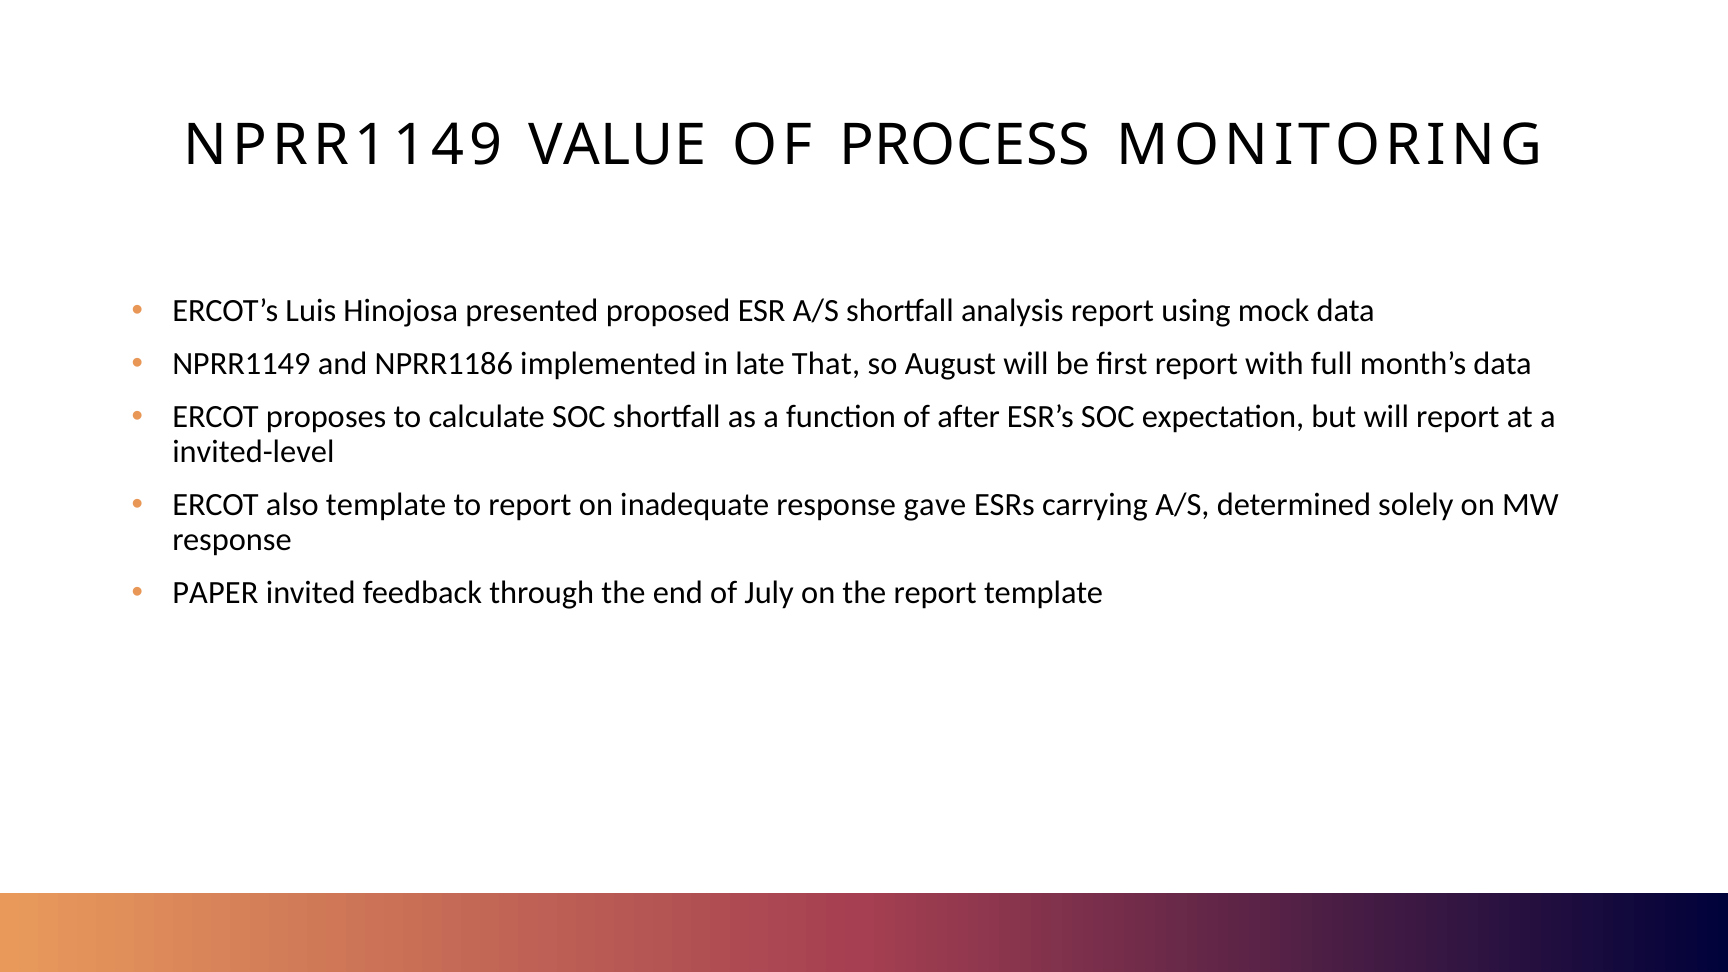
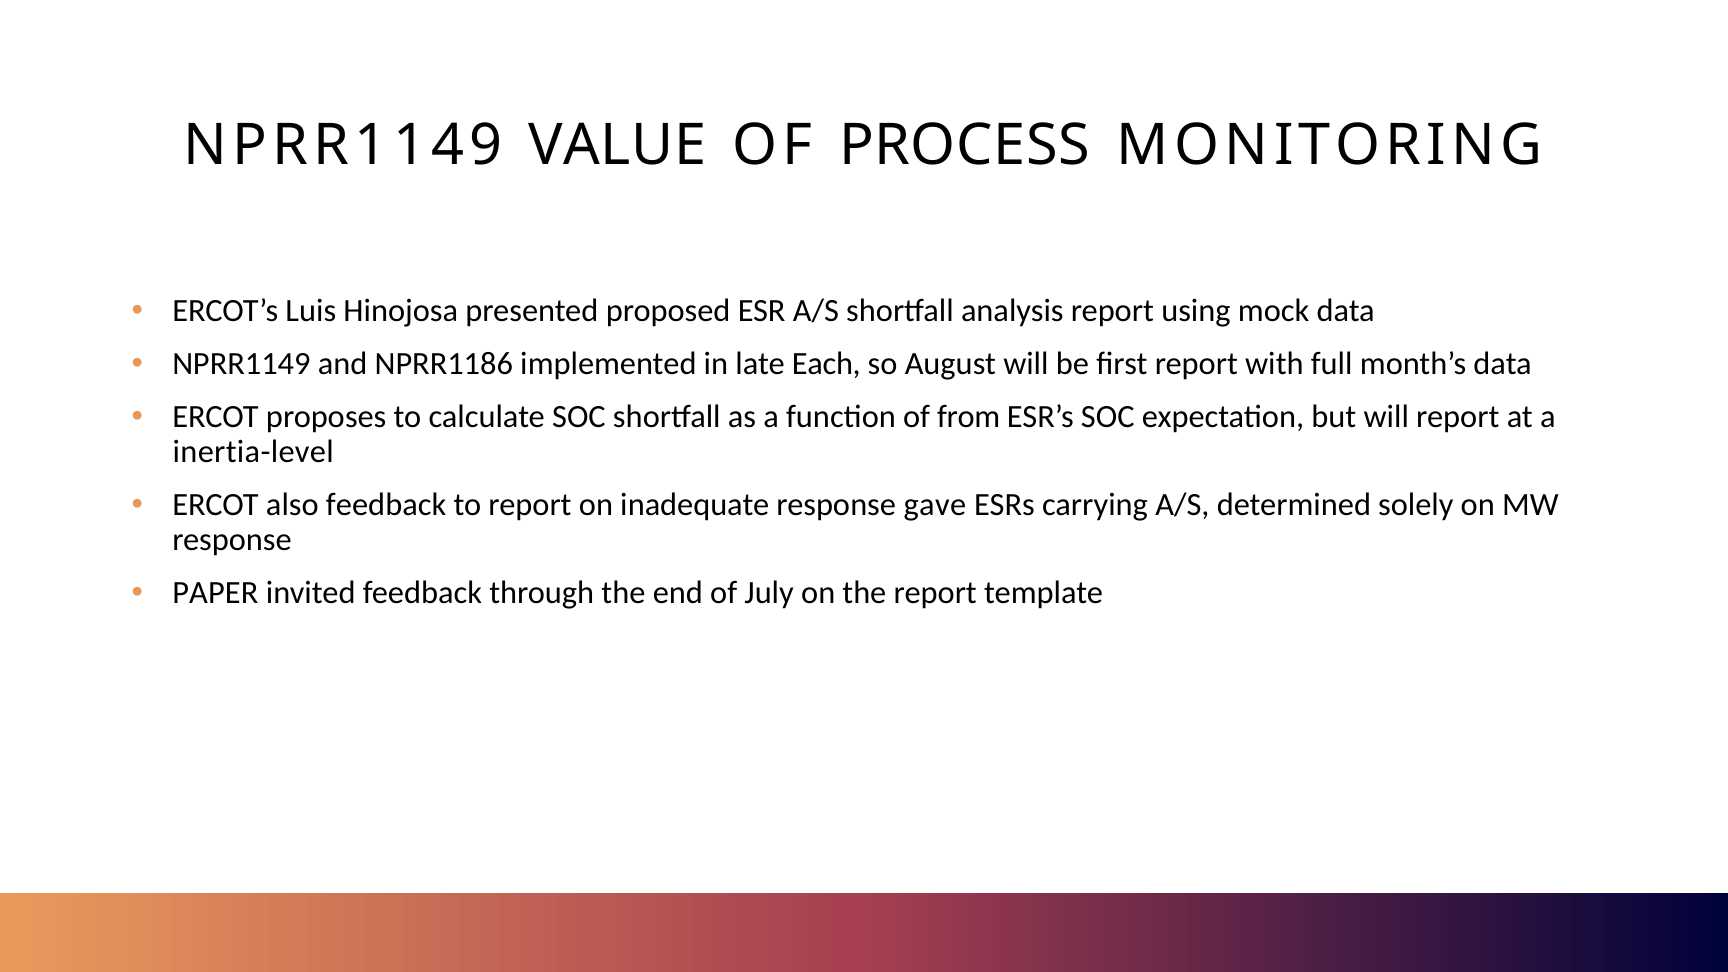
That: That -> Each (826, 364)
after: after -> from (969, 417)
invited-level: invited-level -> inertia-level (253, 452)
also template: template -> feedback (386, 505)
